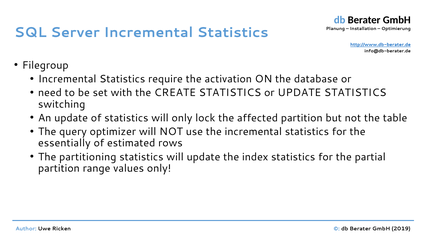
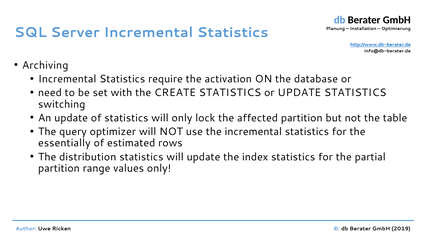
Filegroup: Filegroup -> Archiving (45, 65)
partitioning: partitioning -> distribution (88, 157)
